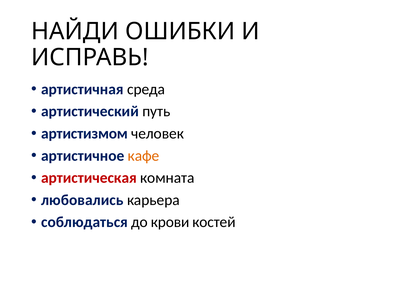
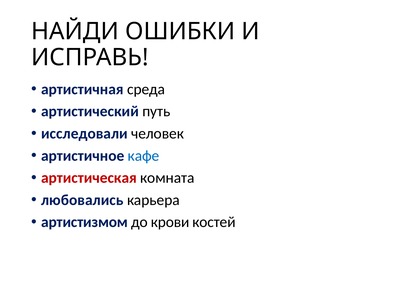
артистизмом: артистизмом -> исследовали (84, 134)
кафе colour: orange -> blue (144, 156)
соблюдаться: соблюдаться -> артистизмом (85, 222)
